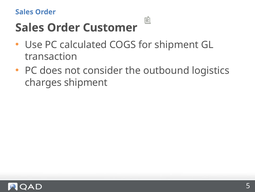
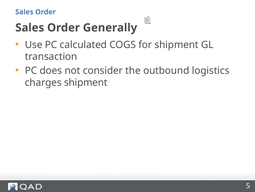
Customer: Customer -> Generally (110, 28)
